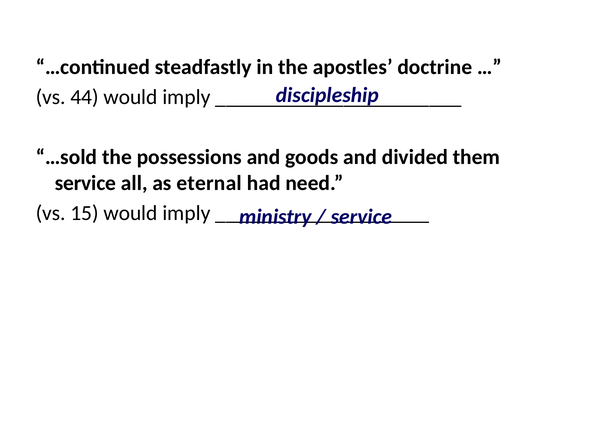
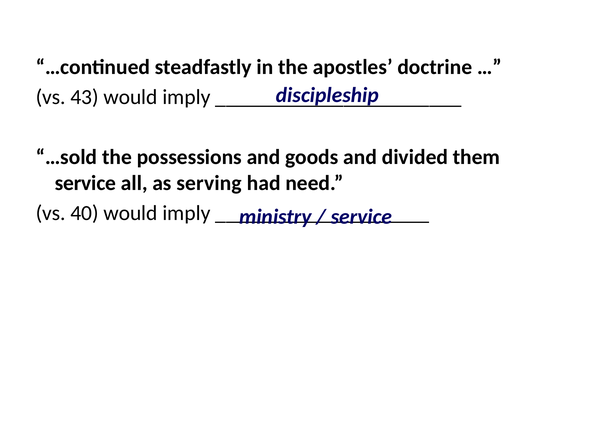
44: 44 -> 43 (85, 97)
eternal: eternal -> serving (209, 183)
15: 15 -> 40 (85, 213)
